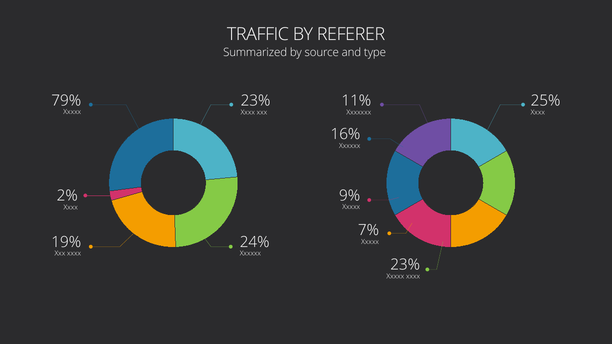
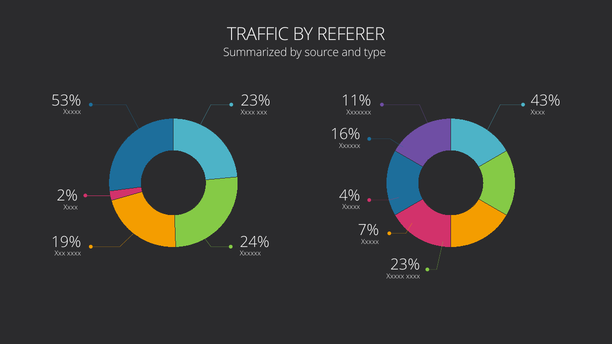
79%: 79% -> 53% (66, 101)
25%: 25% -> 43% (546, 101)
9%: 9% -> 4% (350, 196)
